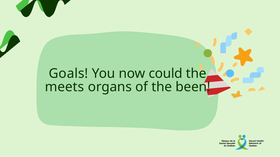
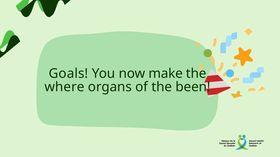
could: could -> make (166, 74)
meets: meets -> where (64, 87)
